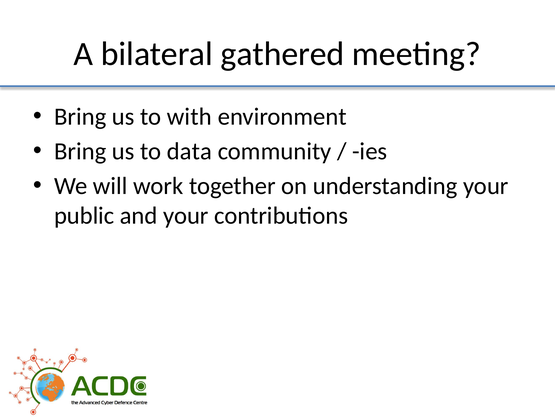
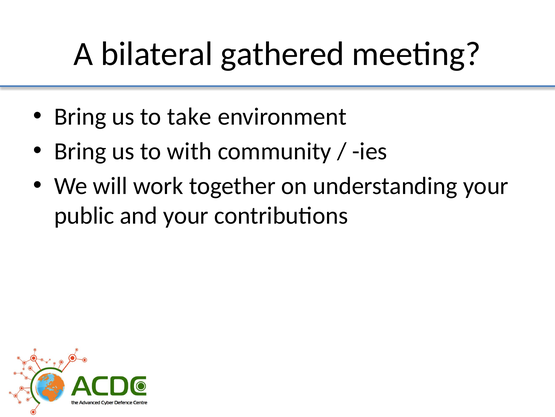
with: with -> take (189, 116)
data: data -> with (189, 151)
